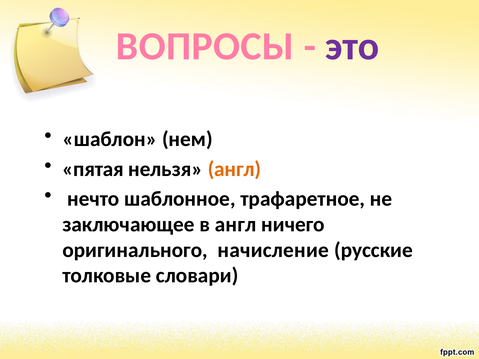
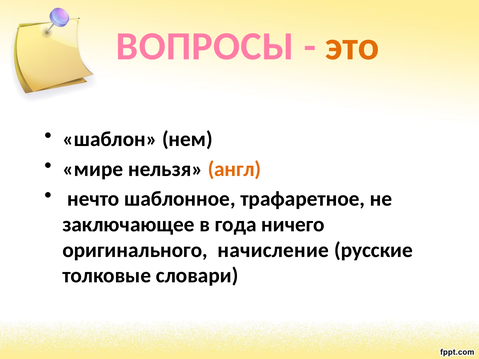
это colour: purple -> orange (352, 46)
пятая: пятая -> мире (93, 169)
в англ: англ -> года (236, 225)
